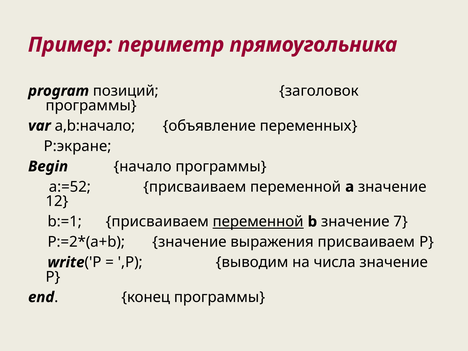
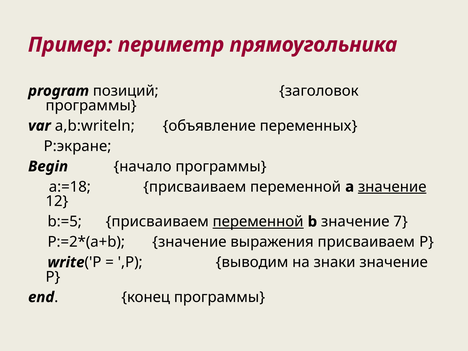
a,b:начало: a,b:начало -> a,b:writeln (95, 126)
a:=52: a:=52 -> a:=18 (70, 187)
значение underline: none -> present (392, 187)
b:=1: b:=1 -> b:=5 (65, 222)
числа: числа -> знаки (335, 262)
